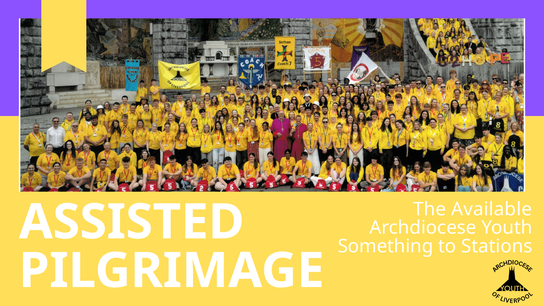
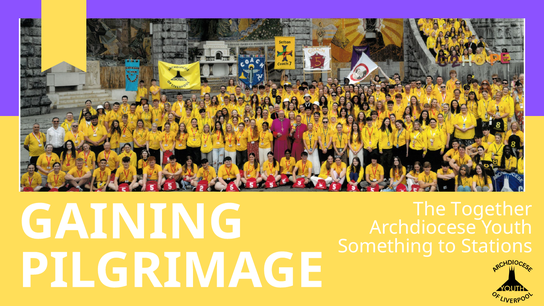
Available: Available -> Together (492, 209)
ASSISTED: ASSISTED -> GAINING (131, 222)
